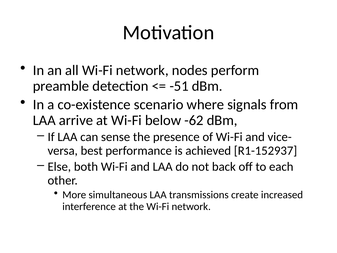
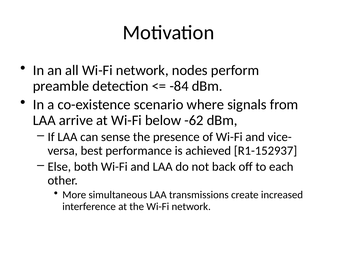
-51: -51 -> -84 (179, 86)
